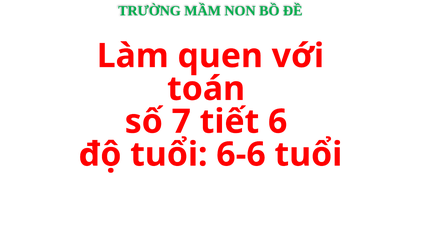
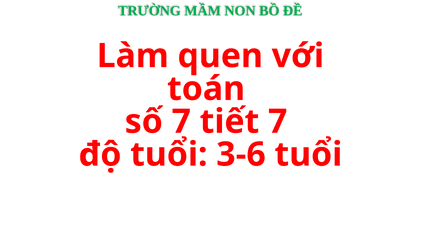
tiết 6: 6 -> 7 (278, 122)
6-6: 6-6 -> 3-6 (241, 154)
